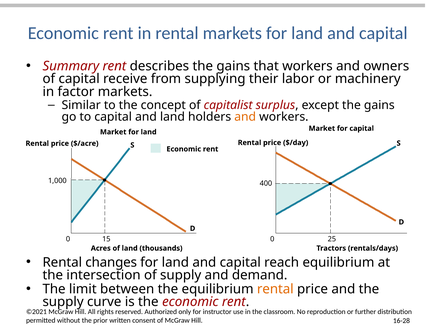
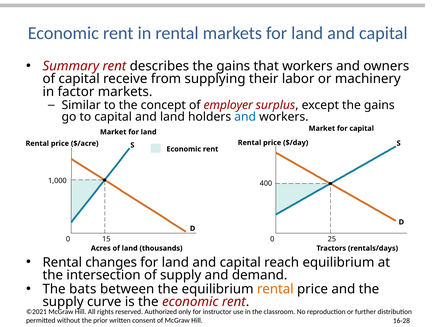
capitalist: capitalist -> employer (228, 105)
and colour: orange -> blue (245, 117)
limit: limit -> bats (83, 289)
